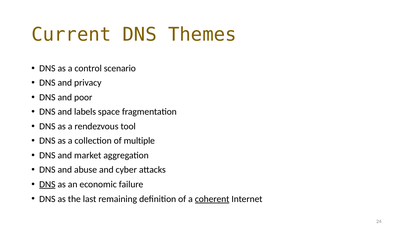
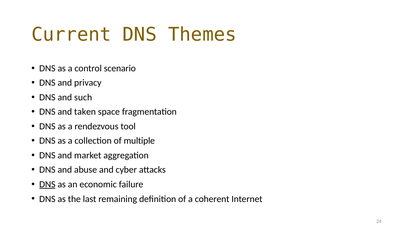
poor: poor -> such (83, 97)
labels: labels -> taken (85, 112)
coherent underline: present -> none (212, 199)
